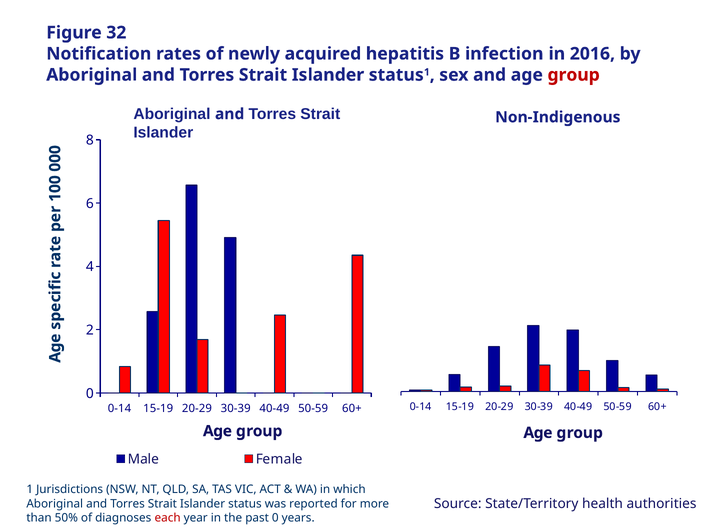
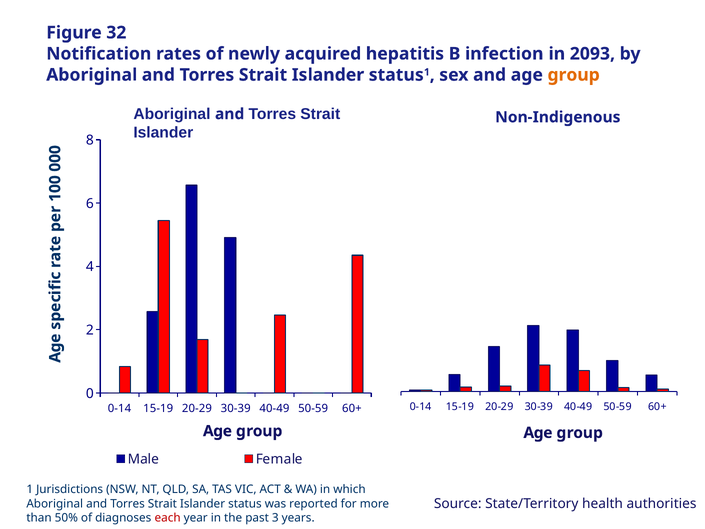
2016: 2016 -> 2093 (592, 54)
group colour: red -> orange (574, 75)
past 0: 0 -> 3 (275, 518)
